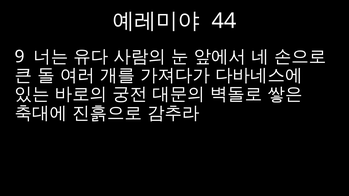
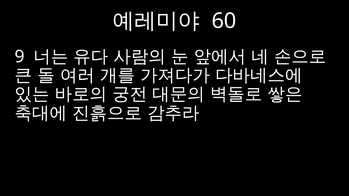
44: 44 -> 60 (224, 21)
